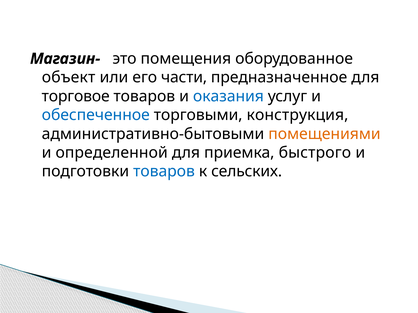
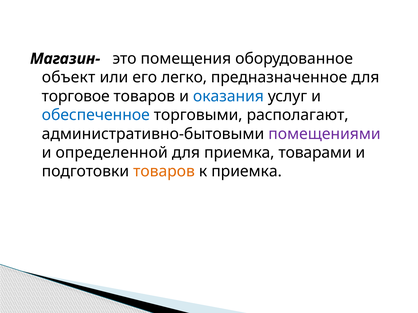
части: части -> легко (184, 78)
конструкция: конструкция -> располагают (298, 115)
помещениями colour: orange -> purple (324, 134)
быстрого: быстрого -> товарами (315, 153)
товаров colour: blue -> orange (164, 172)
к сельских: сельских -> приемка (247, 172)
